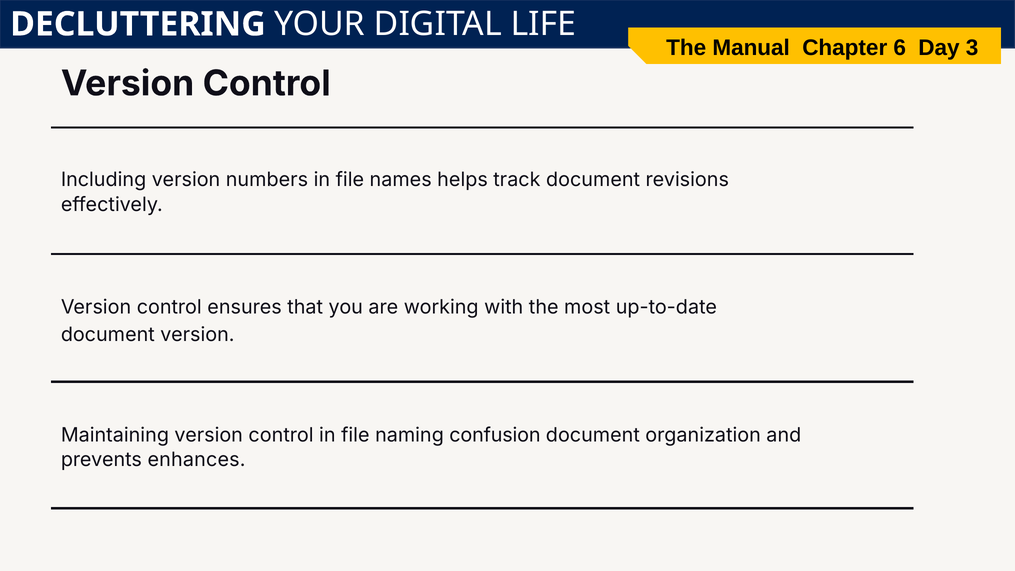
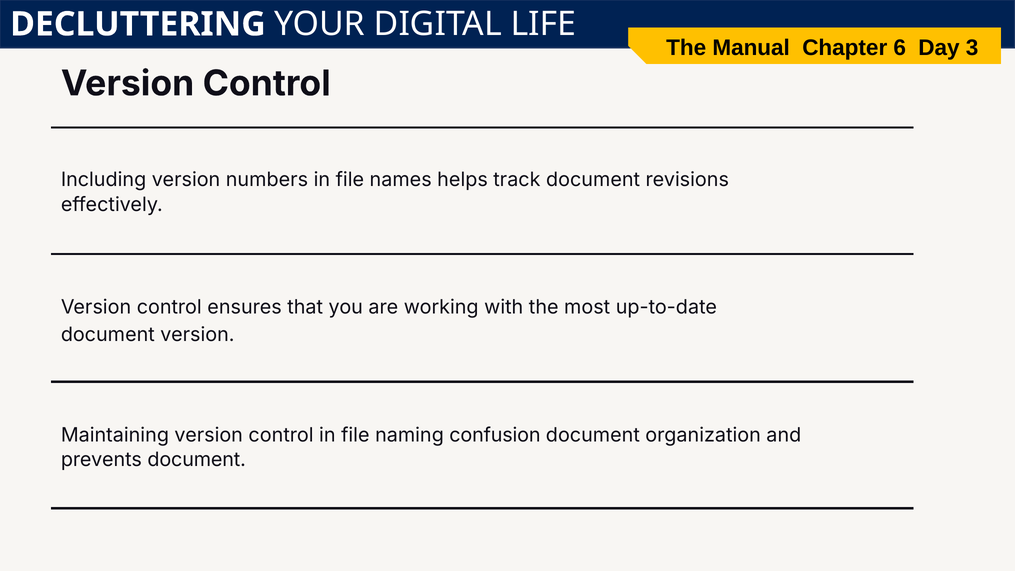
prevents enhances: enhances -> document (197, 460)
